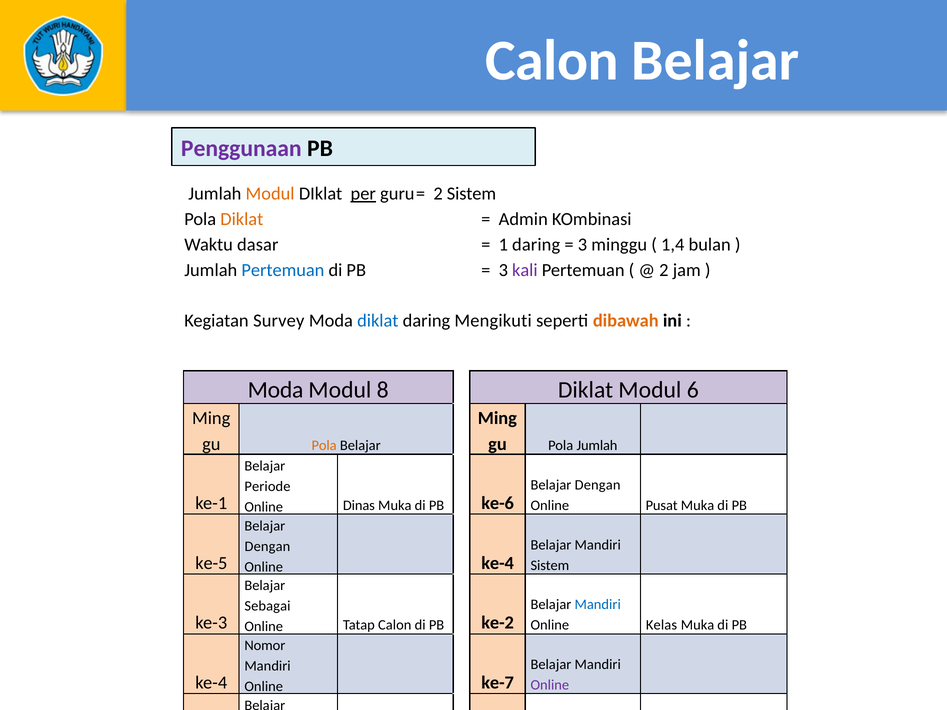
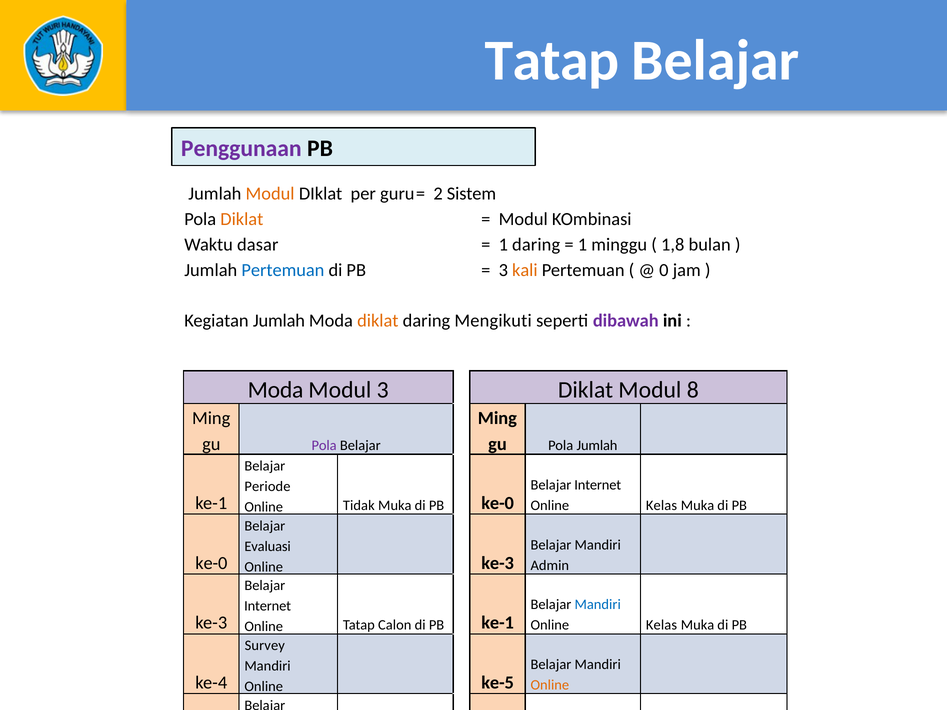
Calon: Calon -> Tatap (552, 61)
per underline: present -> none (363, 194)
Admin: Admin -> Modul (523, 219)
3: 3 -> 1 (583, 245)
1,4: 1,4 -> 1,8 (673, 245)
kali colour: purple -> orange (525, 270)
2: 2 -> 0 (664, 270)
Kegiatan Survey: Survey -> Jumlah (279, 321)
diklat colour: blue -> orange (378, 321)
dibawah colour: orange -> purple (626, 321)
Modul 8: 8 -> 3 (383, 390)
6: 6 -> 8 (693, 390)
Pola colour: orange -> purple (324, 446)
Dengan: Dengan -> Internet (598, 485)
Pusat: Pusat -> Kelas (662, 506)
Dinas: Dinas -> Tidak (359, 506)
ke-6: ke-6 -> ke-0 (498, 503)
Dengan: Dengan -> Evaluasi (268, 547)
ke-5: ke-5 -> ke-0 (211, 563)
Sistem: Sistem -> Admin (550, 565)
Online ke-4: ke-4 -> ke-3 (498, 563)
Sebagai: Sebagai -> Internet (268, 606)
PB ke-2: ke-2 -> ke-1 (498, 623)
Nomor: Nomor -> Survey (265, 646)
Online colour: purple -> orange (550, 685)
ke-7: ke-7 -> ke-5 (498, 683)
